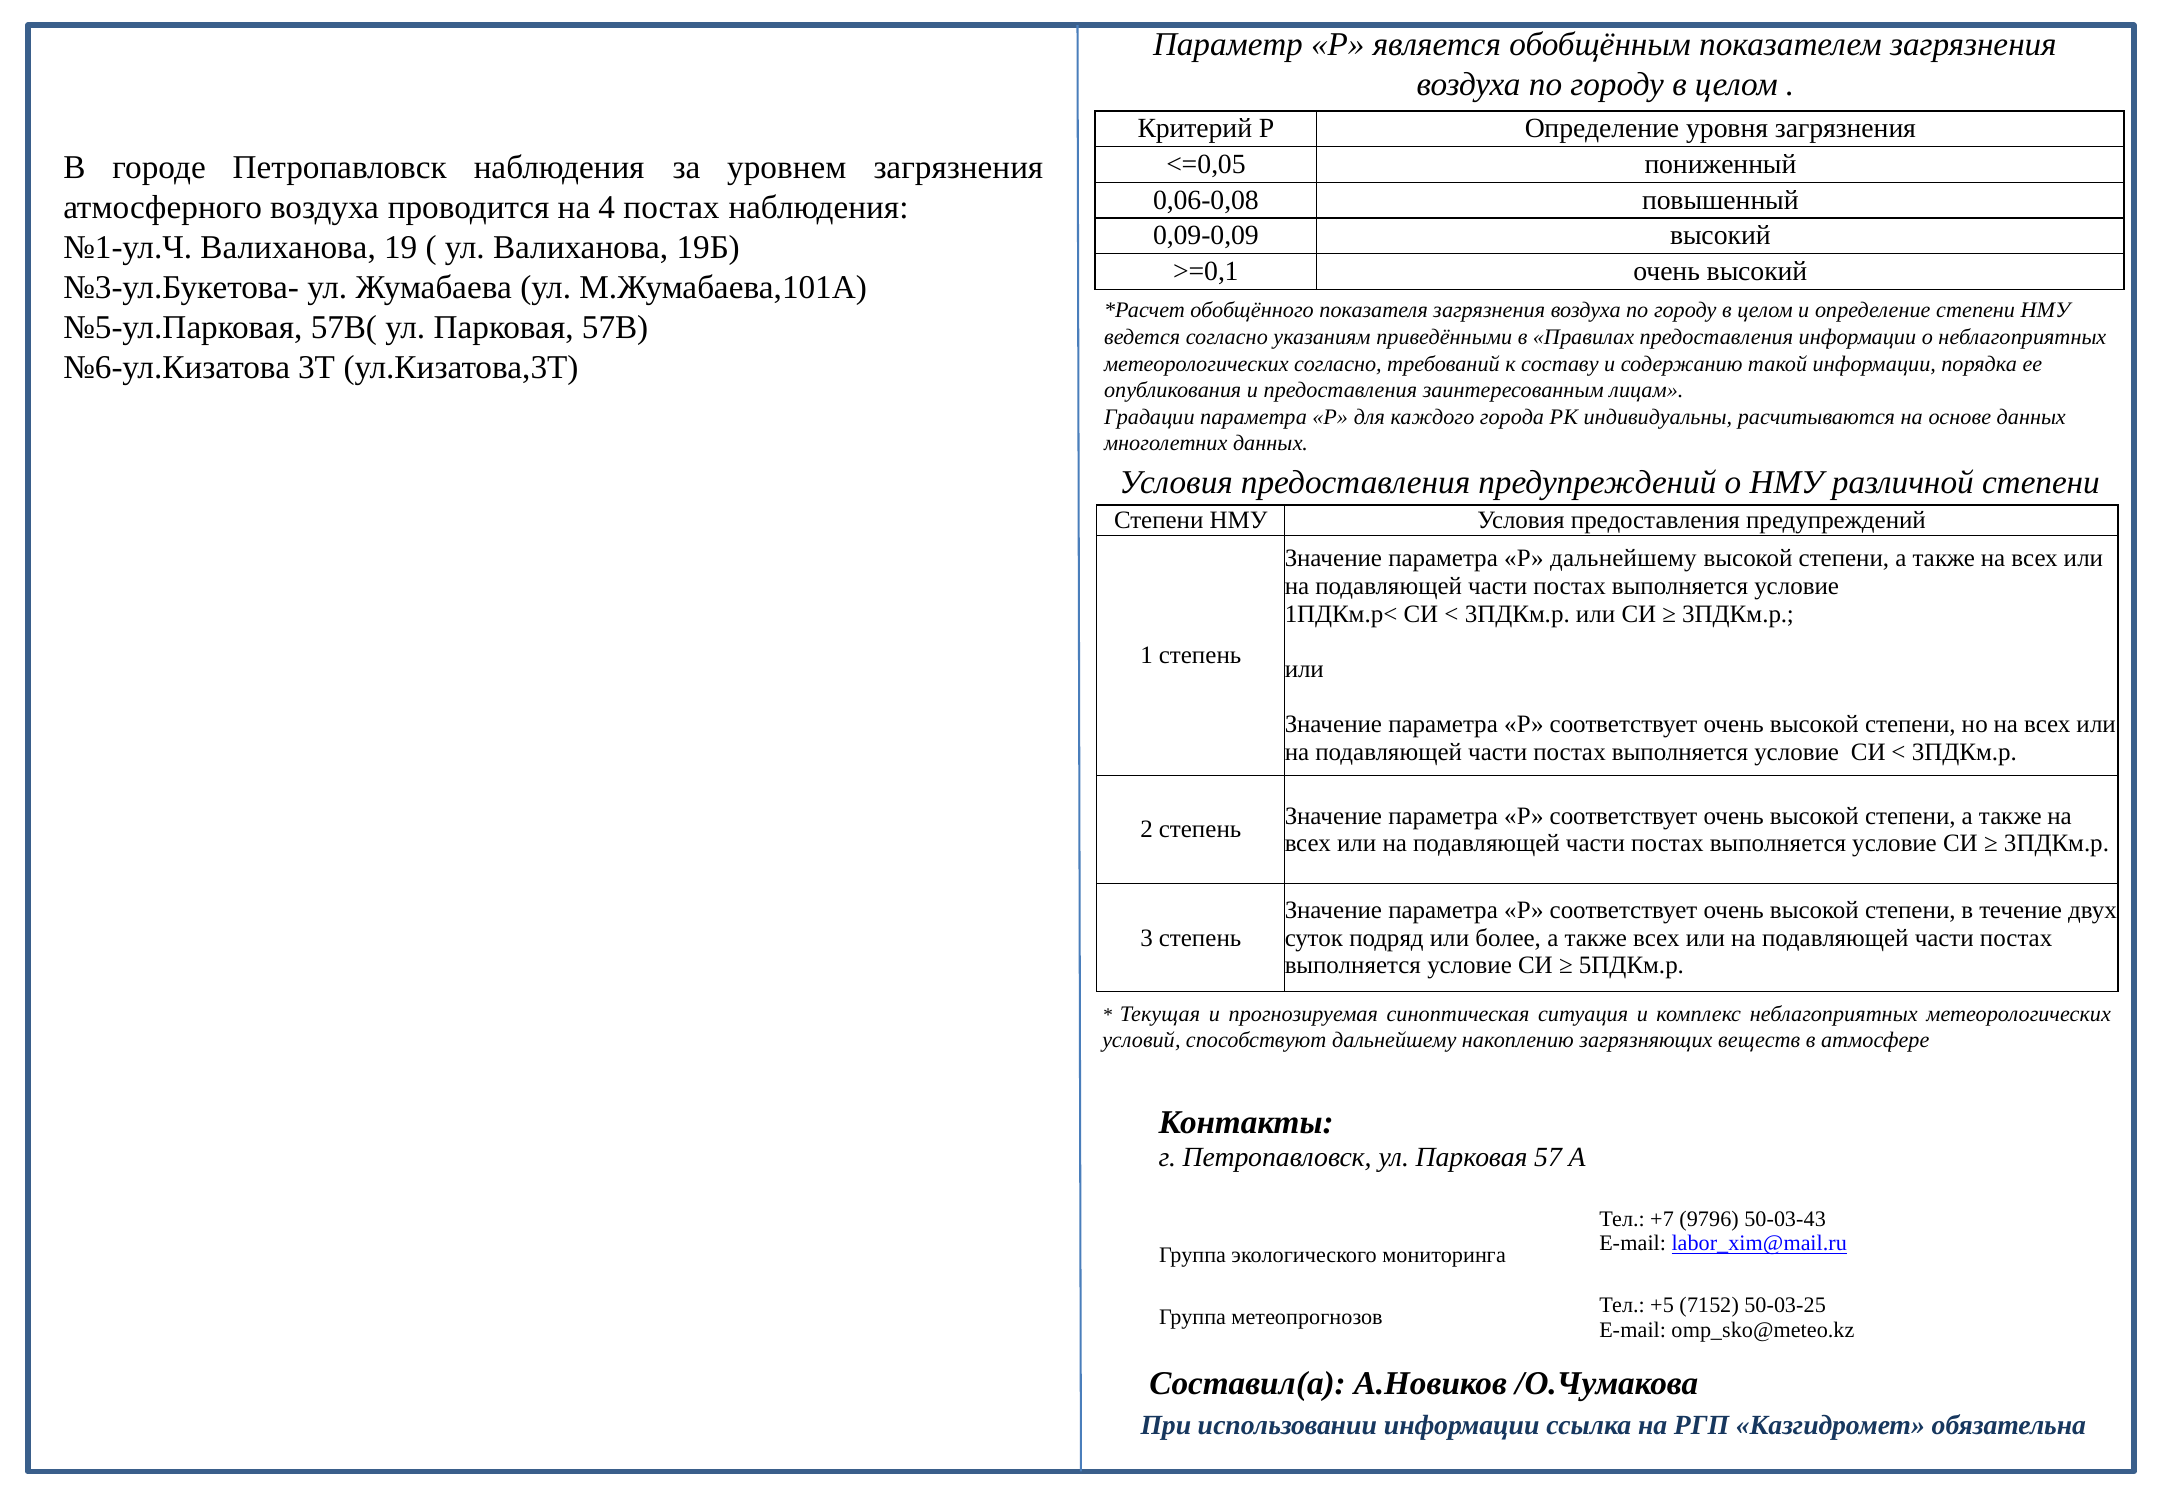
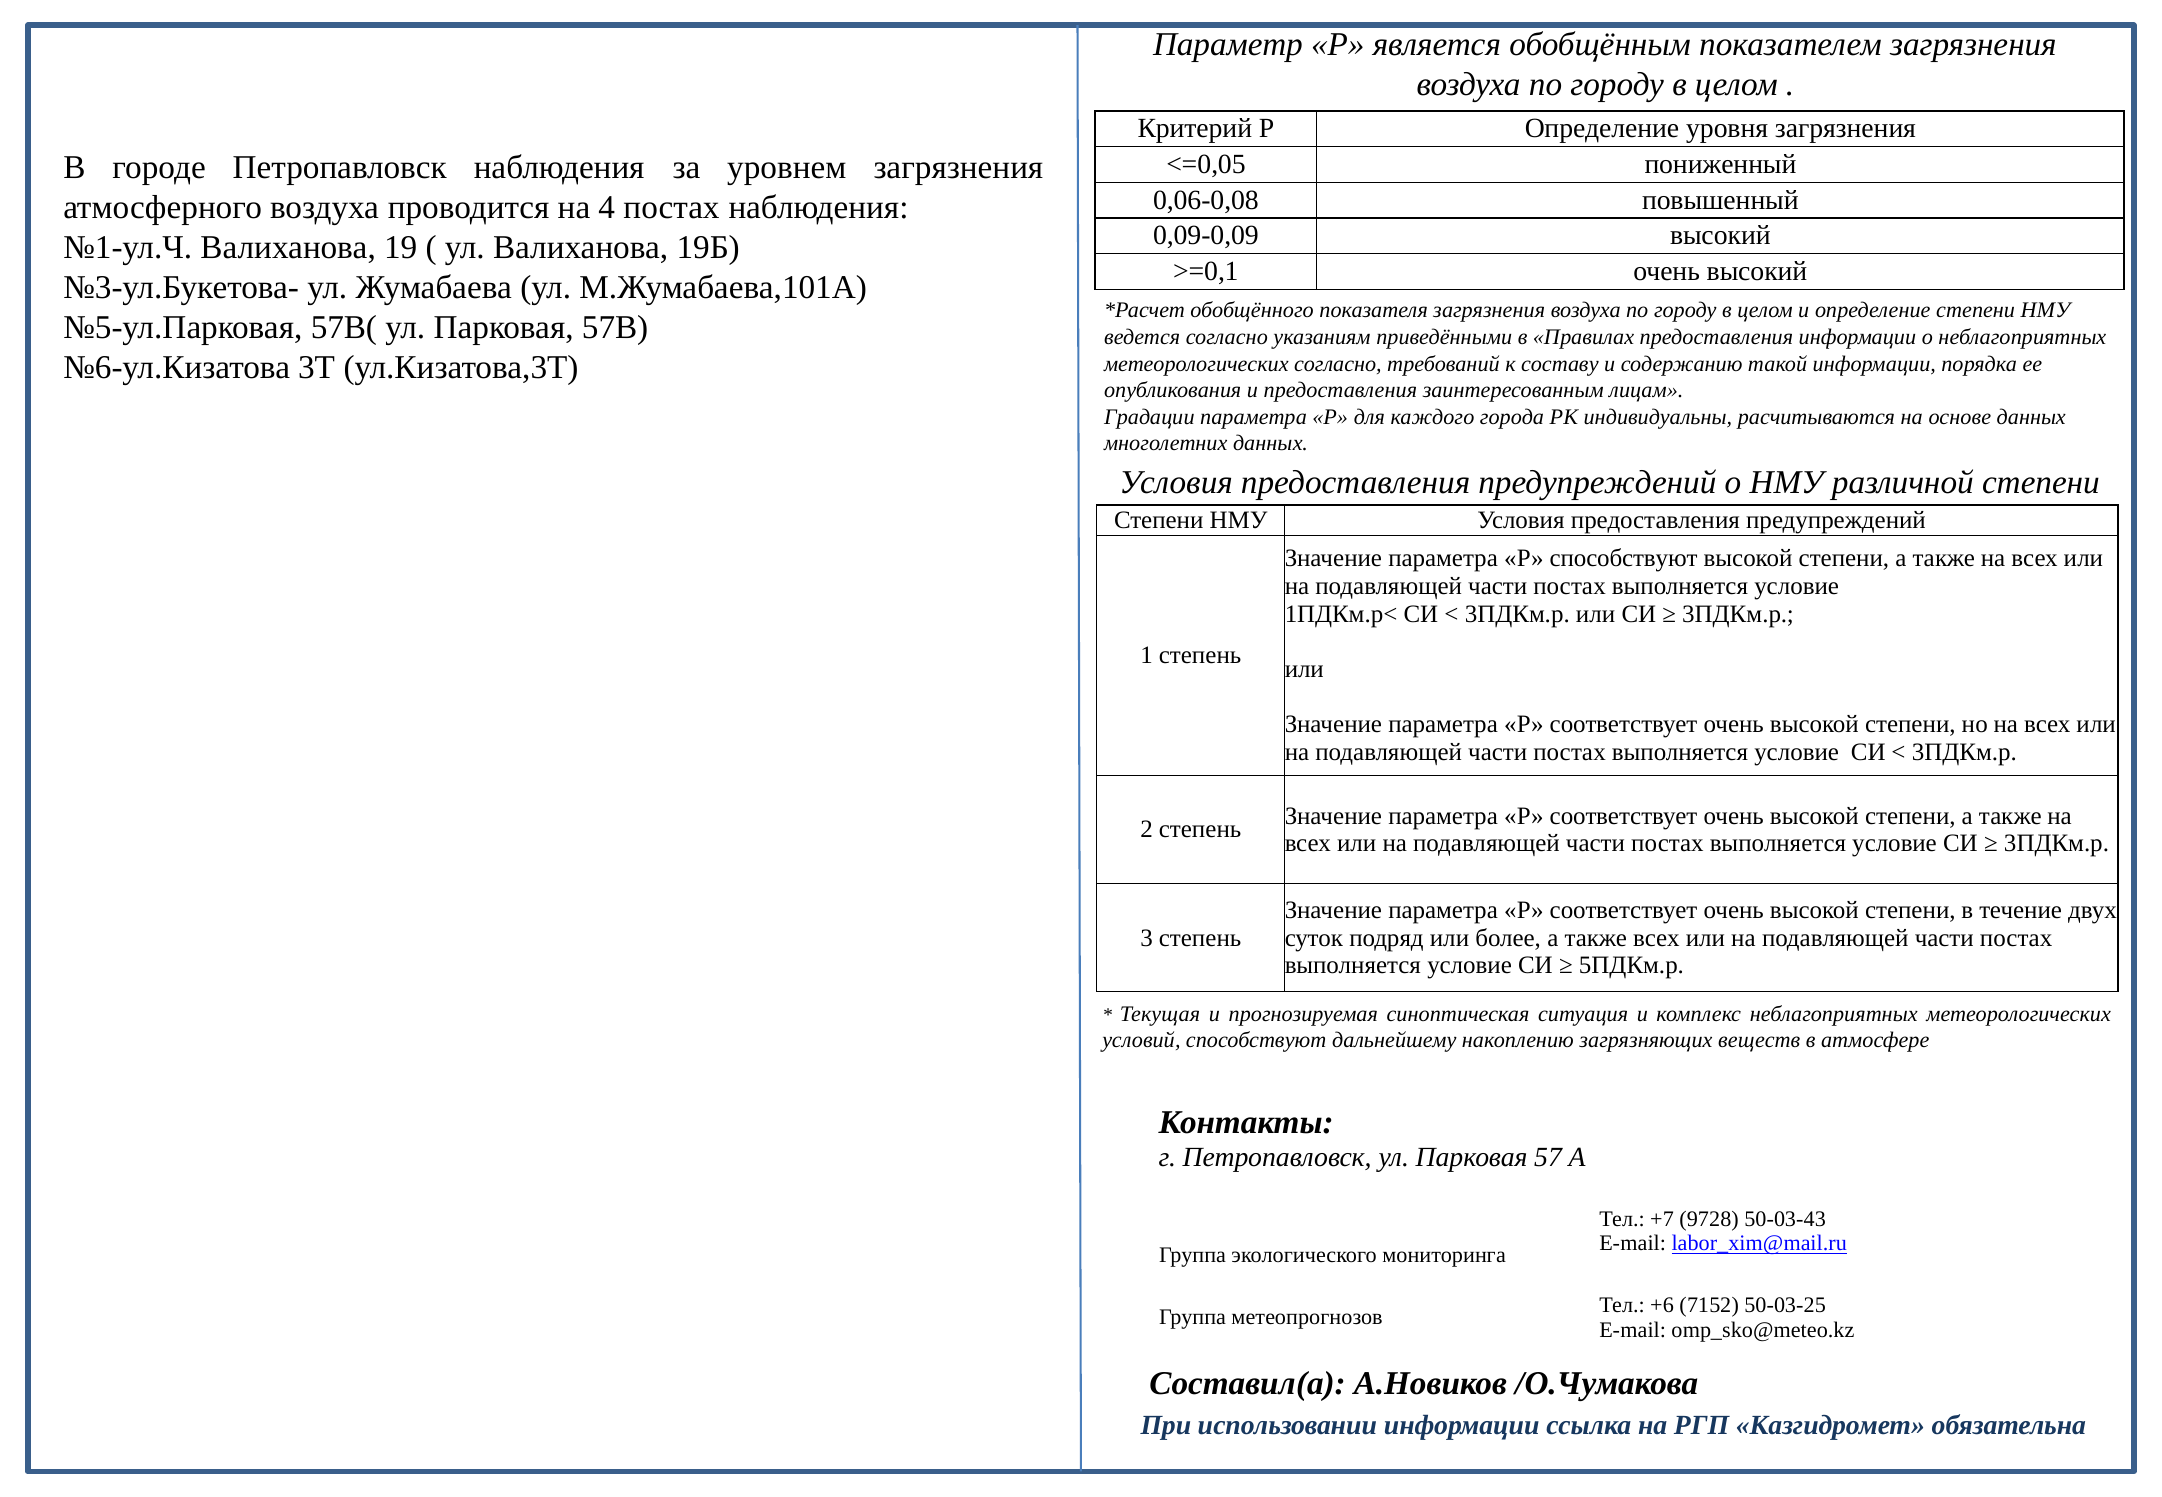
Р дальнейшему: дальнейшему -> способствуют (1624, 559)
9796: 9796 -> 9728 (1709, 1219)
+5: +5 -> +6 (1662, 1305)
